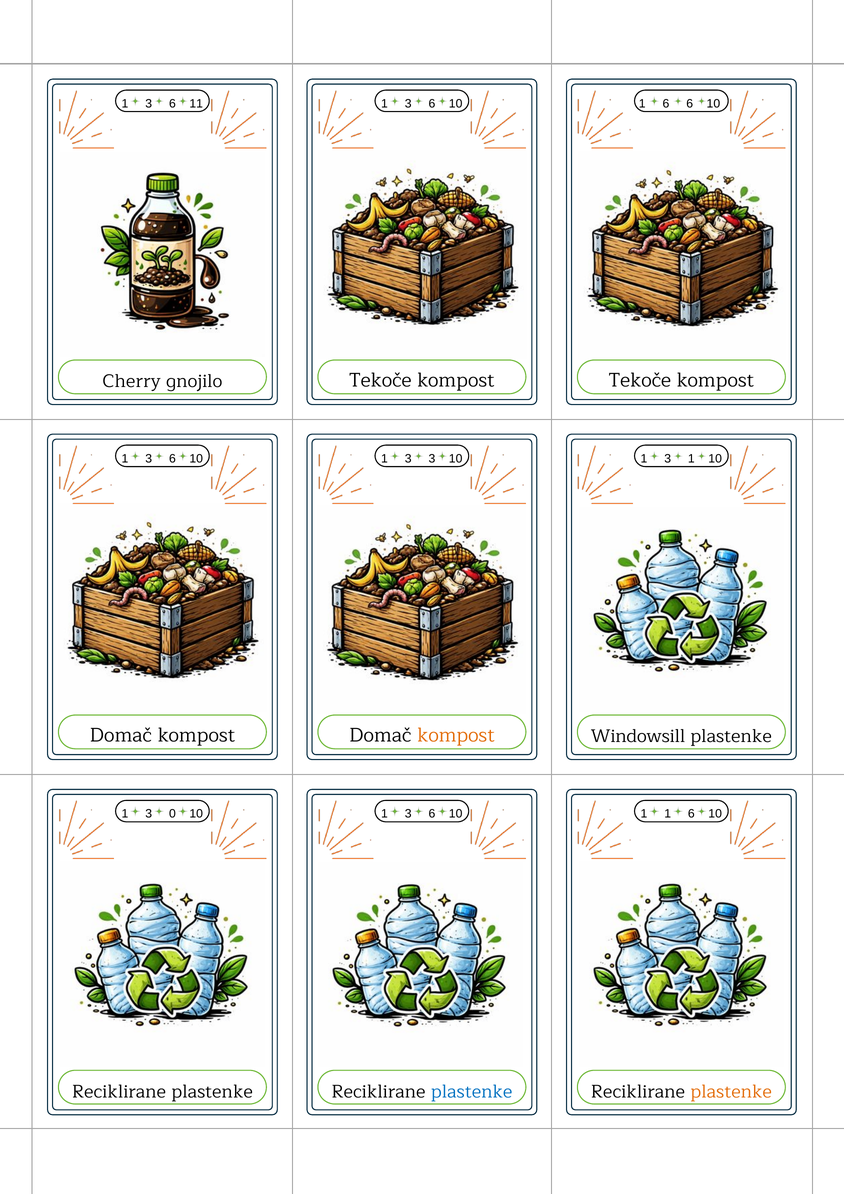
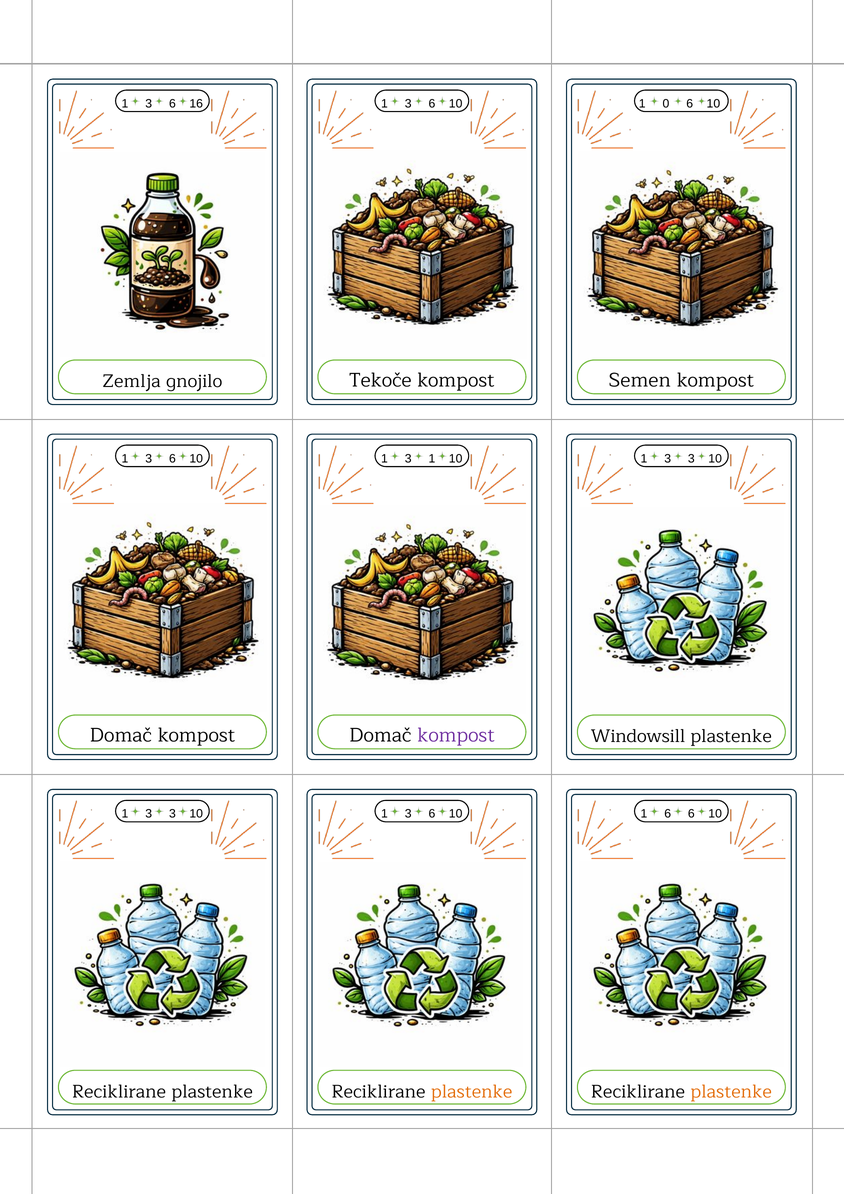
11: 11 -> 16 (196, 104)
10 1 6: 6 -> 0 (666, 104)
kompost Tekoče: Tekoče -> Semen (640, 380)
Cherry: Cherry -> Zemlja (132, 381)
3 3: 3 -> 1 (432, 459)
1: 1 -> 3 (691, 459)
kompost colour: orange -> purple (456, 735)
0: 0 -> 3 (172, 814)
1 1: 1 -> 6 (668, 814)
plastenke colour: blue -> orange (472, 1091)
